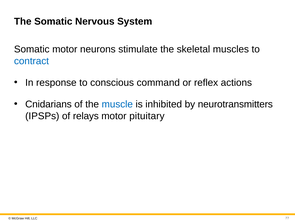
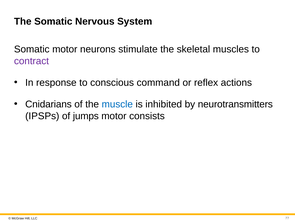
contract colour: blue -> purple (31, 61)
relays: relays -> jumps (86, 116)
pituitary: pituitary -> consists (147, 116)
